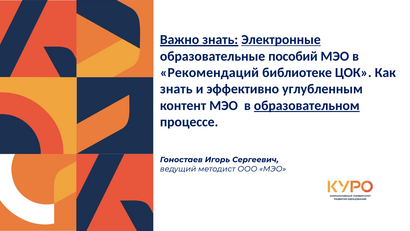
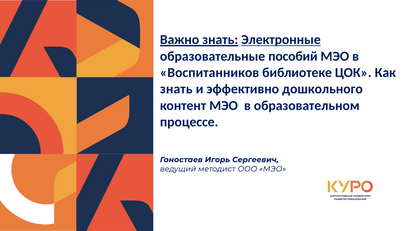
Рекомендаций: Рекомендаций -> Воспитанников (210, 73)
углубленным: углубленным -> дошкольного (322, 89)
образовательном underline: present -> none (307, 105)
